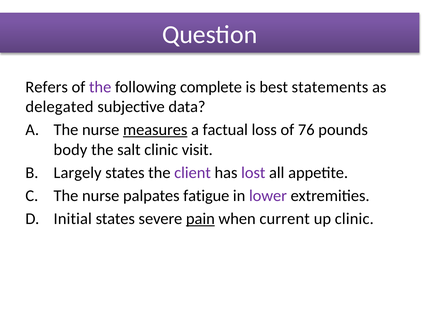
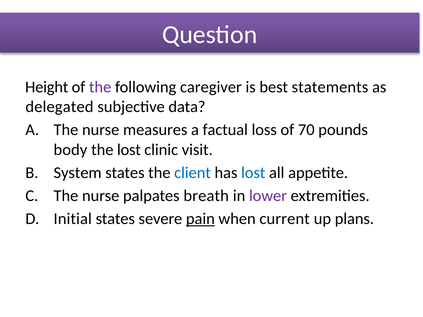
Refers: Refers -> Height (47, 87)
complete: complete -> caregiver (211, 87)
measures underline: present -> none (155, 130)
76: 76 -> 70 (306, 130)
the salt: salt -> lost (129, 150)
Largely: Largely -> System (78, 173)
client colour: purple -> blue (193, 173)
lost colour: purple -> blue (253, 173)
fatigue: fatigue -> breath (206, 196)
up clinic: clinic -> plans (354, 219)
